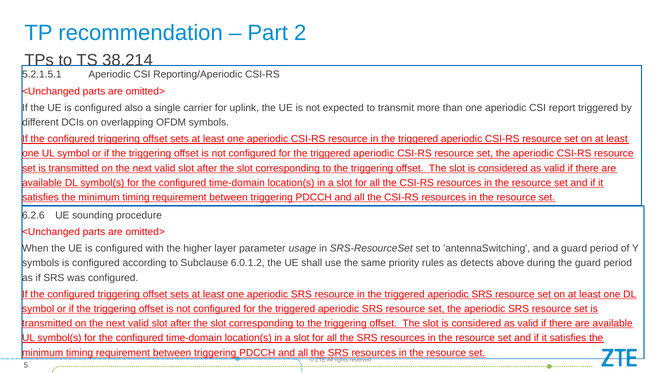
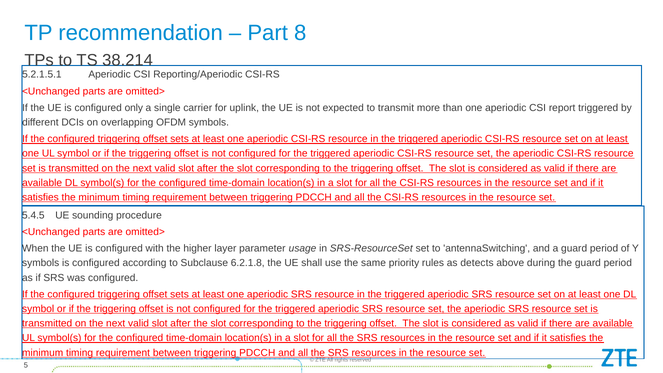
2: 2 -> 8 (300, 33)
also: also -> only (134, 108)
6.2.6: 6.2.6 -> 5.4.5 (33, 215)
6.0.1.2: 6.0.1.2 -> 6.2.1.8 (248, 263)
